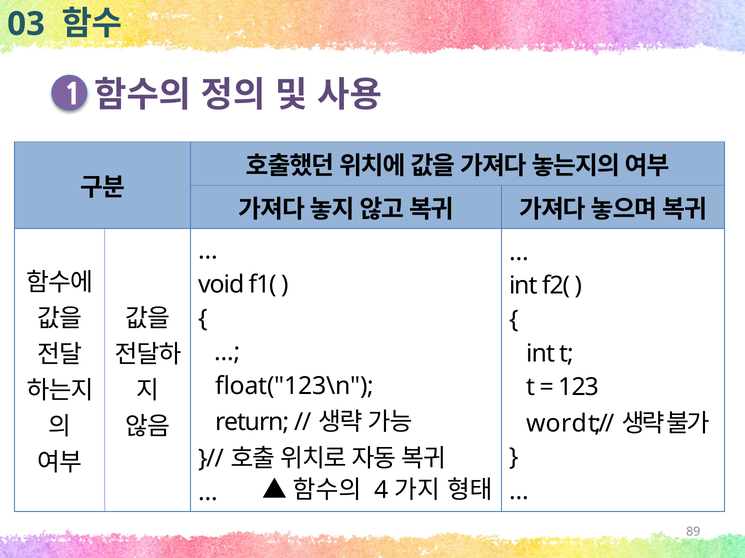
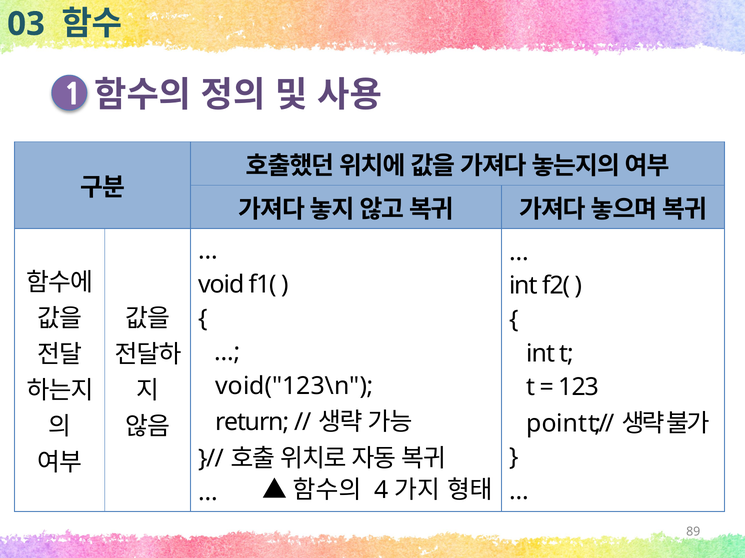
float("123\n: float("123\n -> void("123\n (295, 387)
word: word -> point (557, 424)
